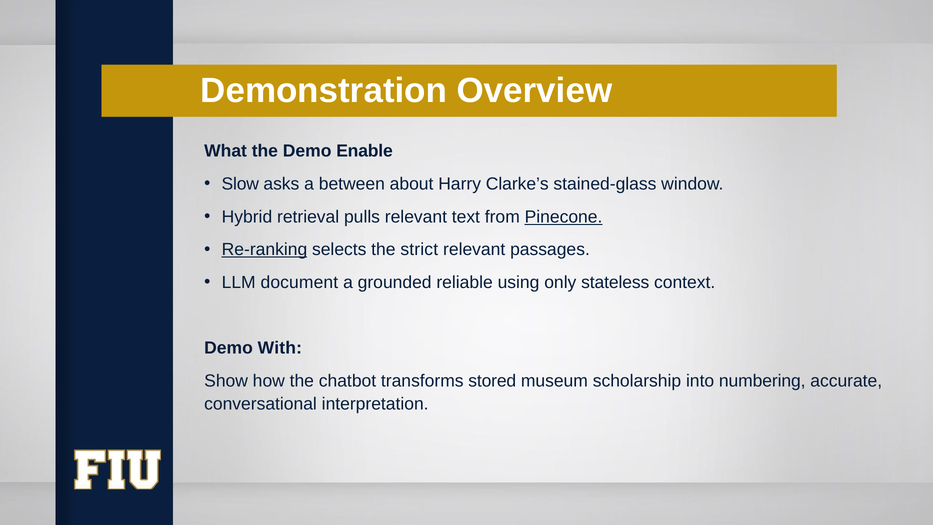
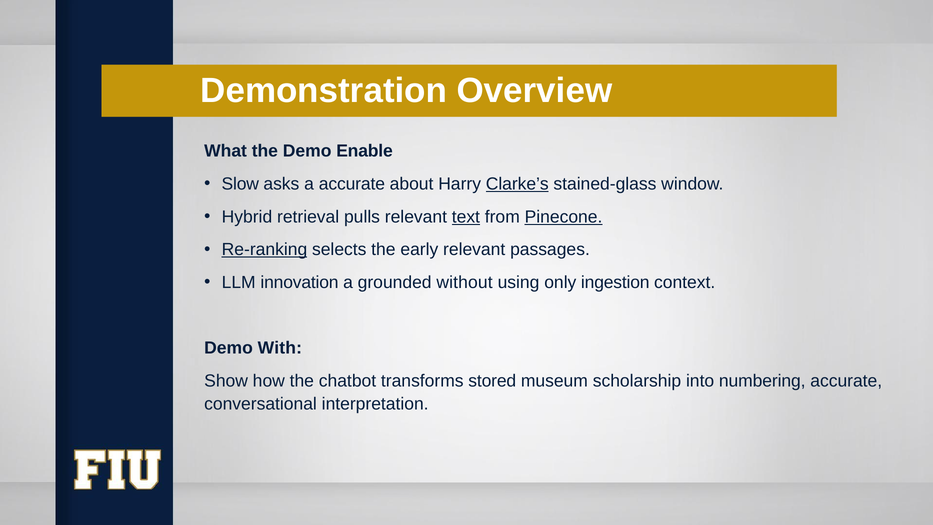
a between: between -> accurate (352, 184)
Clarke’s underline: none -> present (517, 184)
text underline: none -> present (466, 217)
strict: strict -> early (419, 250)
document: document -> innovation (300, 282)
reliable: reliable -> without (465, 282)
stateless: stateless -> ingestion (615, 282)
